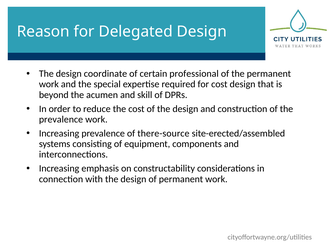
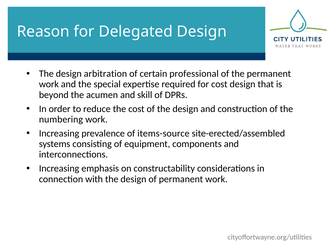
coordinate: coordinate -> arbitration (105, 74)
prevalence: prevalence -> numbering (61, 119)
there-source: there-source -> items-source (163, 134)
